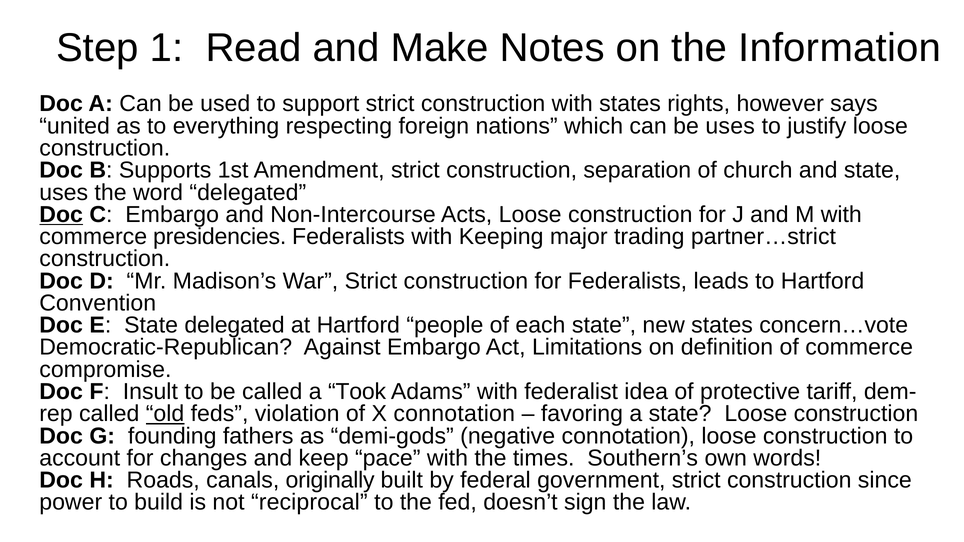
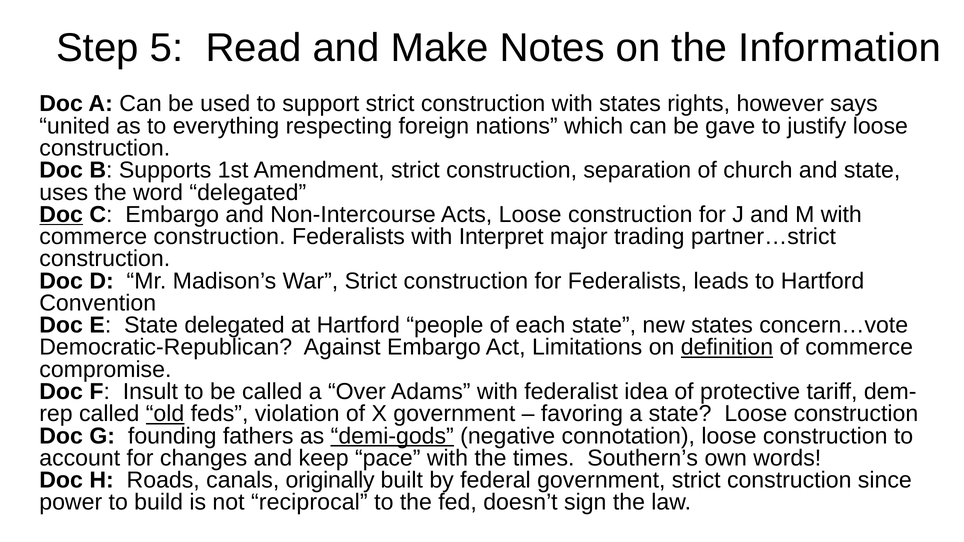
1: 1 -> 5 (167, 48)
be uses: uses -> gave (730, 126)
commerce presidencies: presidencies -> construction (220, 237)
Keeping: Keeping -> Interpret (501, 237)
definition underline: none -> present (727, 348)
Took: Took -> Over (357, 392)
X connotation: connotation -> government (454, 414)
demi-gods underline: none -> present (392, 436)
